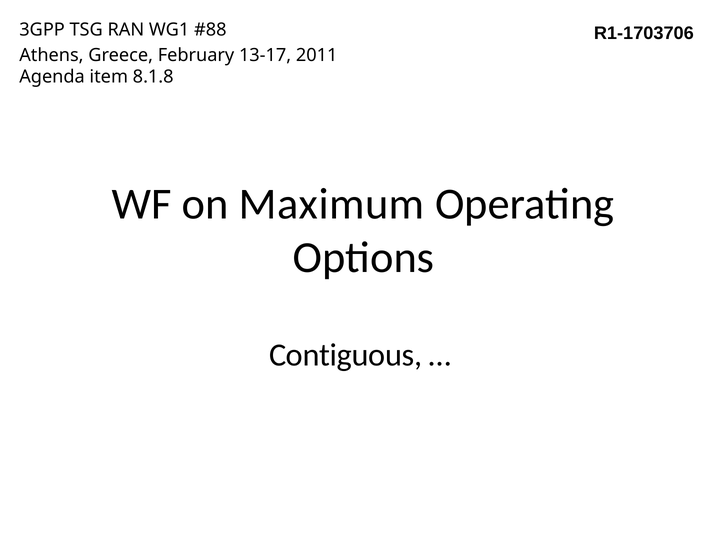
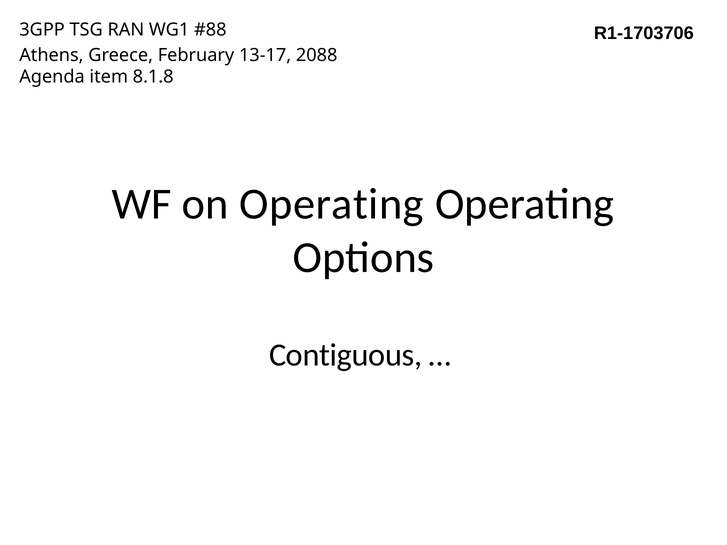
2011: 2011 -> 2088 (317, 55)
on Maximum: Maximum -> Operating (332, 204)
